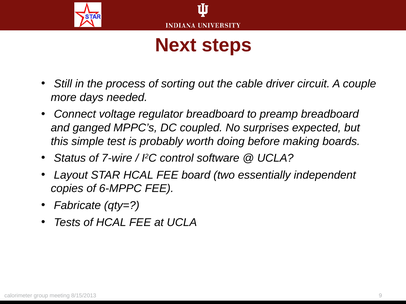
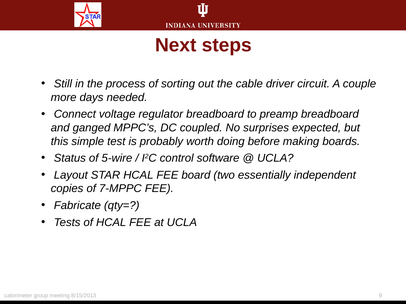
7-wire: 7-wire -> 5-wire (117, 158)
6-MPPC: 6-MPPC -> 7-MPPC (120, 189)
